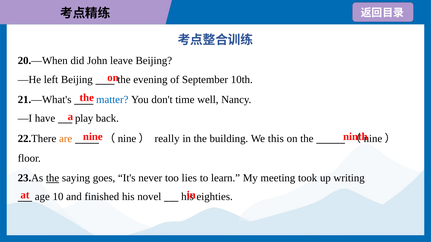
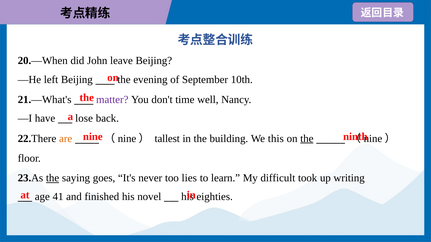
matter colour: blue -> purple (112, 100)
play: play -> lose (84, 119)
really: really -> tallest (167, 139)
the underline: none -> present (307, 139)
meeting: meeting -> difficult (278, 178)
10: 10 -> 41 (58, 197)
